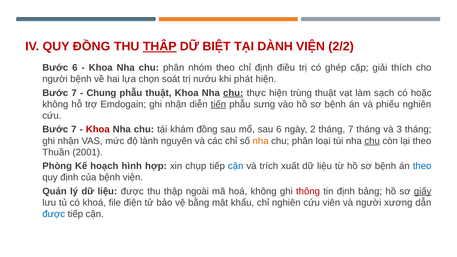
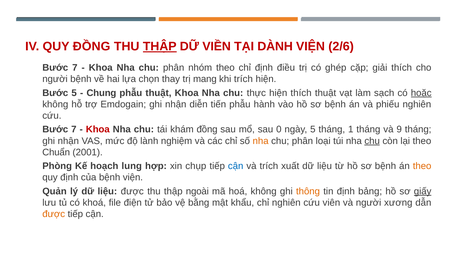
BIỆT: BIỆT -> VIỀN (217, 47)
2/2: 2/2 -> 2/6 (341, 47)
6: 6 -> 7 (75, 68)
soát: soát -> thay (171, 79)
nướu: nướu -> mang (205, 79)
khi phát: phát -> trích (243, 79)
7: 7 -> 5 (74, 93)
chu underline: present -> none (233, 93)
hiện trùng: trùng -> thích (301, 93)
hoặc underline: none -> present (421, 93)
tiến underline: present -> none (218, 104)
sưng: sưng -> hành (264, 104)
sau 6: 6 -> 0 (279, 129)
ngày 2: 2 -> 5 (313, 129)
tháng 7: 7 -> 1 (351, 129)
3: 3 -> 9 (399, 129)
nguyên: nguyên -> nghiệm (177, 141)
Thuần: Thuần -> Chuẩn (56, 152)
hình: hình -> lung (132, 166)
theo colour: blue -> orange (422, 166)
thông colour: red -> orange (308, 191)
được colour: blue -> orange (54, 214)
